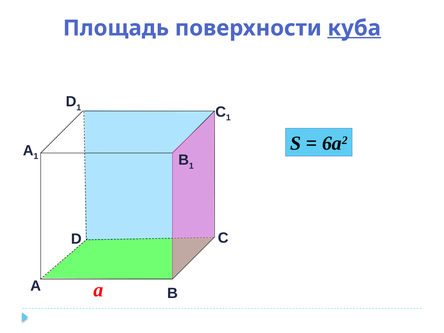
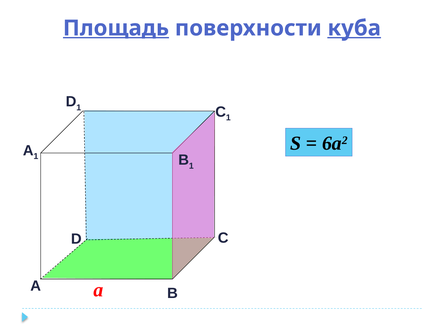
Площадь underline: none -> present (116, 28)
